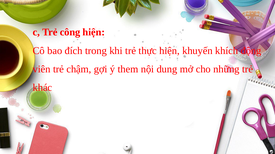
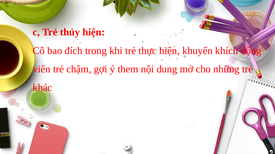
công: công -> thủy (70, 32)
